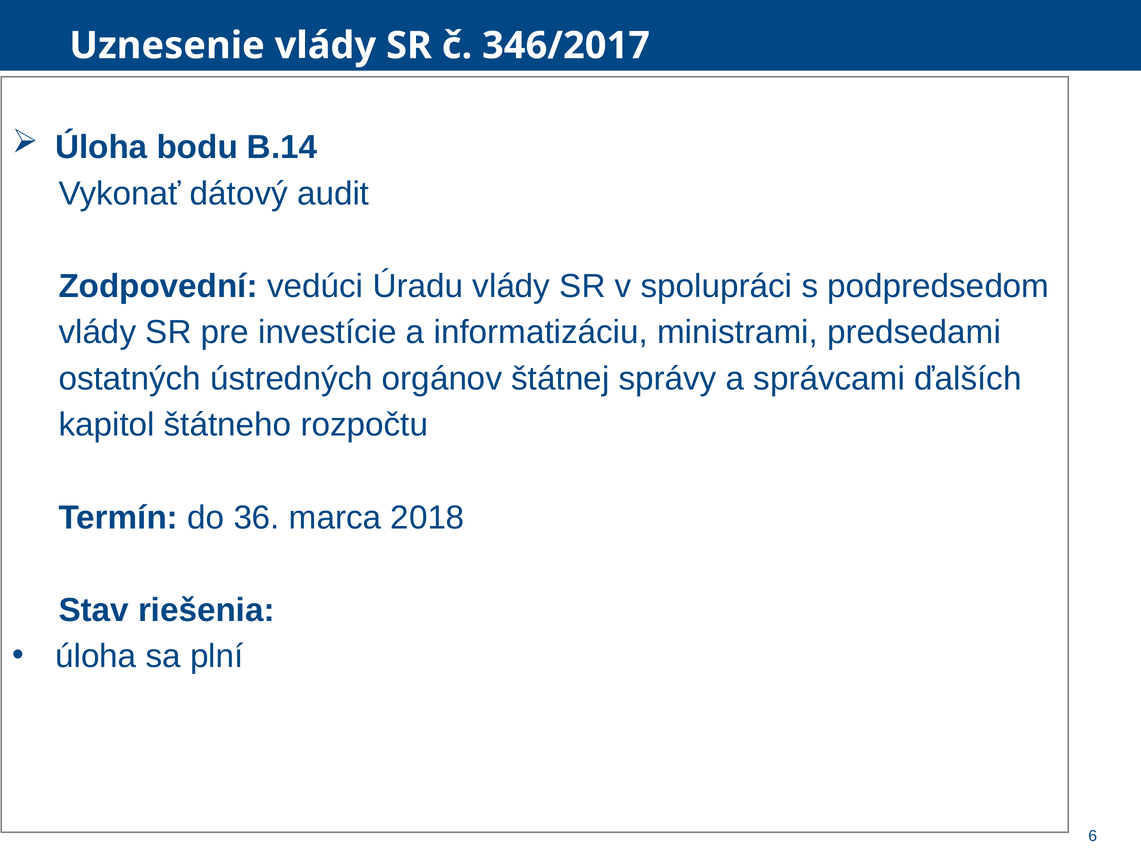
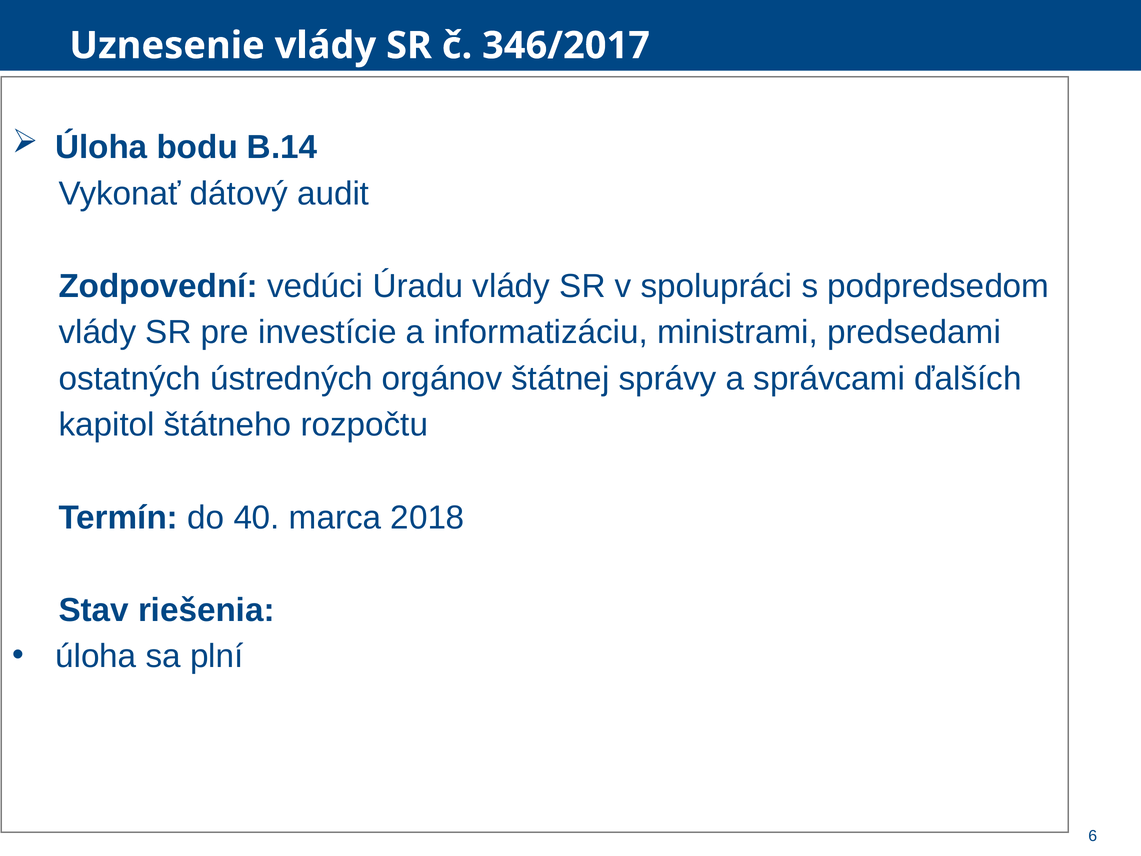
36: 36 -> 40 (257, 517)
